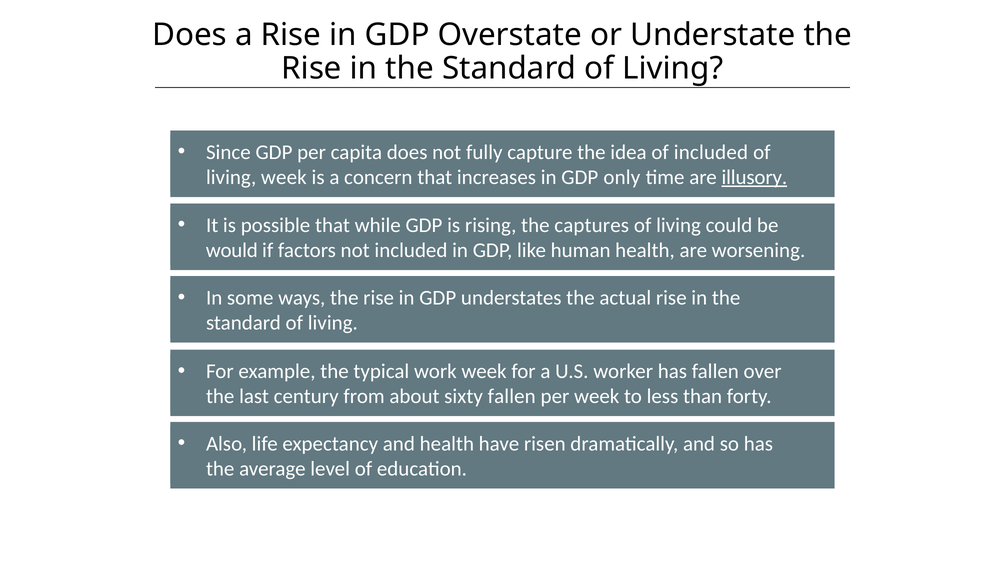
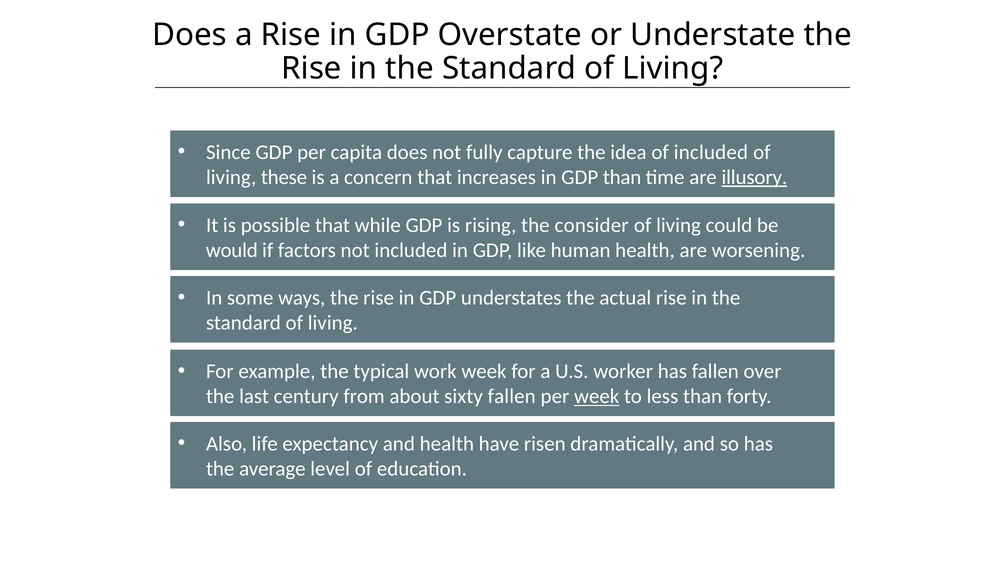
living week: week -> these (284, 177)
GDP only: only -> than (622, 177)
captures: captures -> consider (592, 225)
week underline: none -> present (597, 397)
